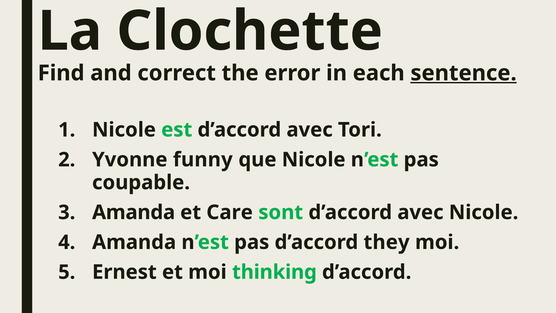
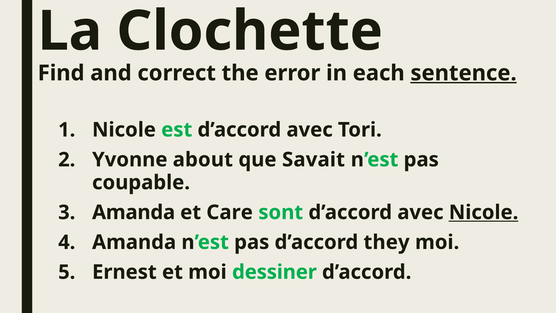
funny: funny -> about (203, 160)
que Nicole: Nicole -> Savait (314, 160)
Nicole underline: none -> present (484, 212)
thinking: thinking -> dessiner (274, 272)
